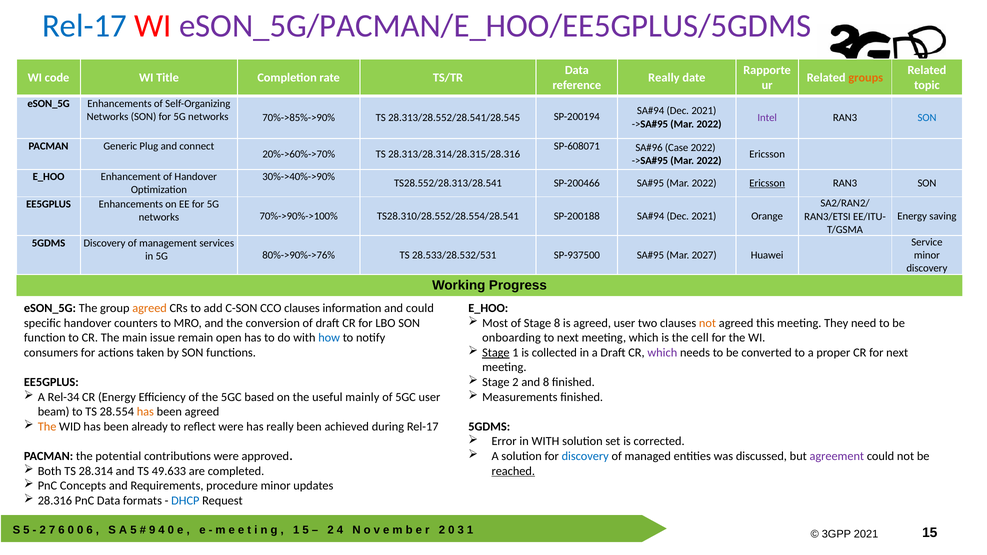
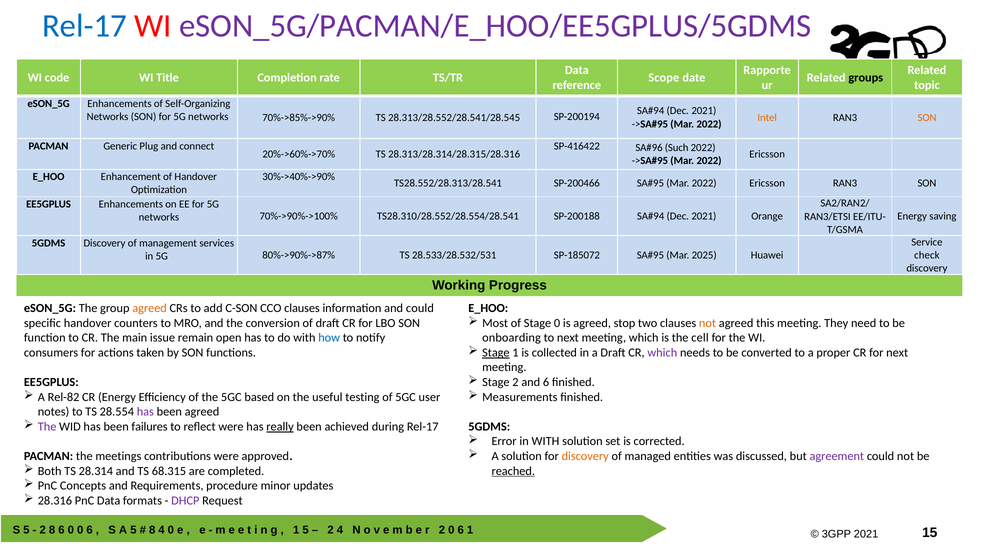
Really: Really -> Scope (664, 78)
groups colour: orange -> black (866, 78)
Intel colour: purple -> orange (767, 118)
SON colour: blue -> orange (927, 118)
SP-608071: SP-608071 -> SP-416422 (577, 146)
Case: Case -> Such (677, 148)
Ericsson underline: present -> none (767, 183)
minor: minor -> check (927, 255)
80%->90%->76%: 80%->90%->76% -> 80%->90%->87% (299, 255)
SP-937500: SP-937500 -> SP-185072 (577, 255)
2027: 2027 -> 2025 (704, 255)
Stage 8: 8 -> 0 (557, 323)
agreed user: user -> stop (624, 323)
and 8: 8 -> 6 (546, 382)
Rel-34: Rel-34 -> Rel-82 (64, 397)
mainly: mainly -> testing (362, 397)
beam: beam -> notes (54, 412)
has colour: orange -> purple (145, 412)
The colour: orange -> purple (47, 427)
already: already -> failures (150, 427)
really underline: none -> present (280, 427)
discovery colour: blue -> orange (585, 456)
potential: potential -> meetings (118, 456)
49.633: 49.633 -> 68.315 (169, 471)
DHCP colour: blue -> purple (185, 501)
2 7: 7 -> 8 (52, 530)
9: 9 -> 8 (152, 530)
3: 3 -> 6 (461, 530)
